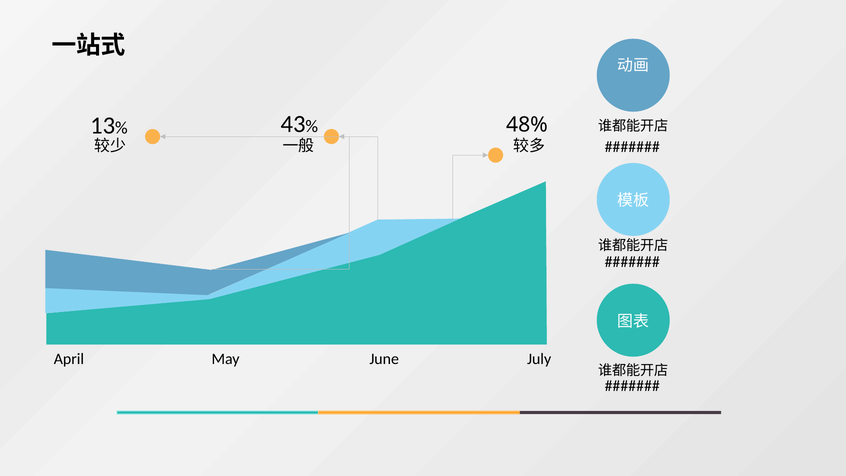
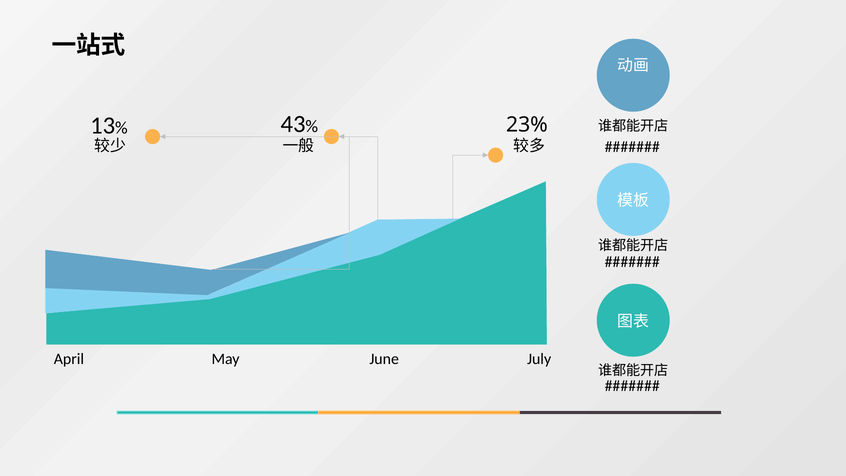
48%: 48% -> 23% (527, 125)
